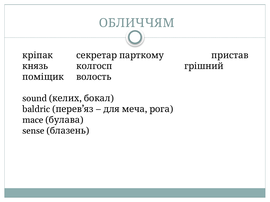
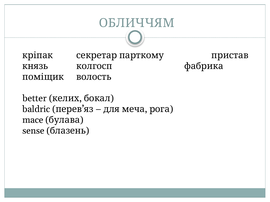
грішний: грішний -> фабрика (204, 66)
sound: sound -> better (35, 99)
